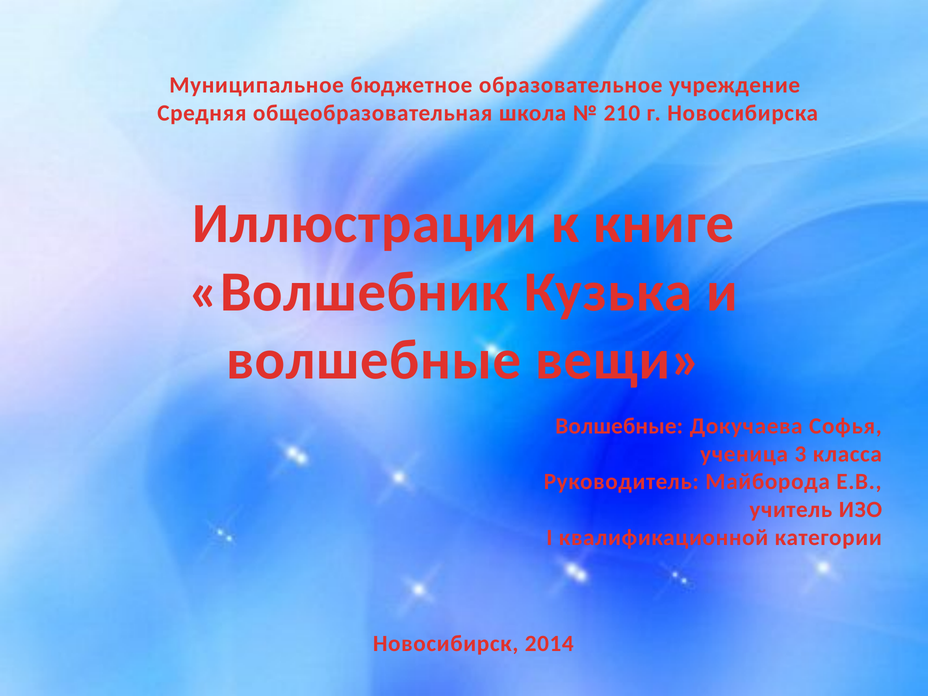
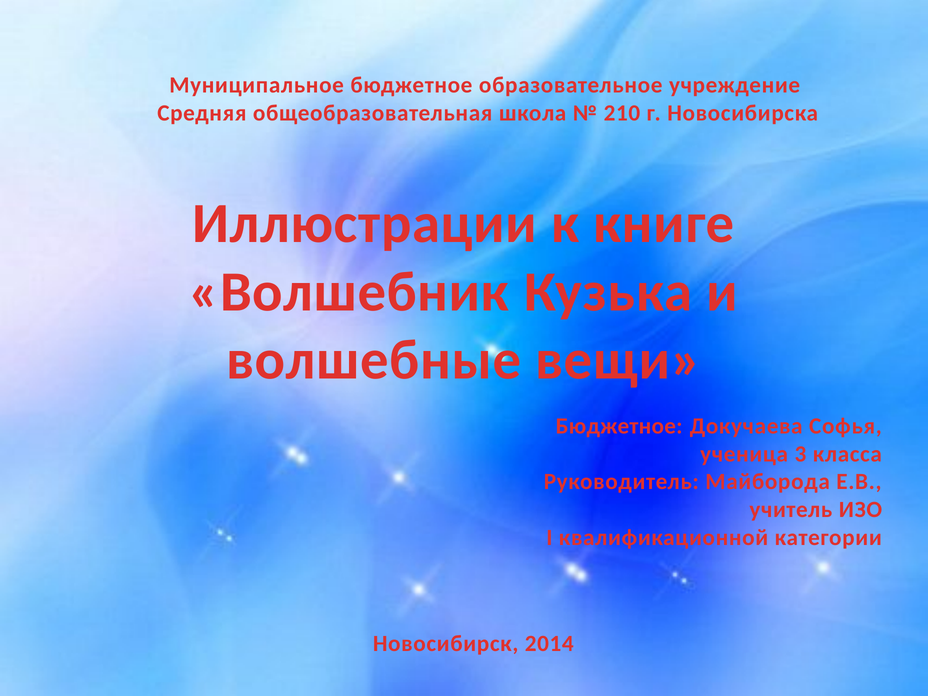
Волшебные: Волшебные -> Бюджетное (619, 426)
